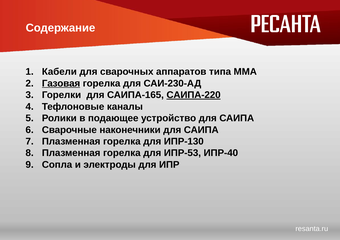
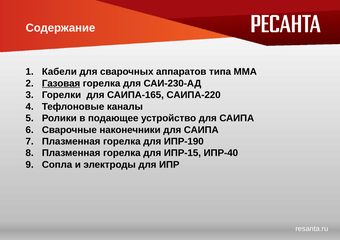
САИПА-220 underline: present -> none (194, 95)
ИПР-130: ИПР-130 -> ИПР-190 (184, 142)
ИПР-53: ИПР-53 -> ИПР-15 (182, 153)
